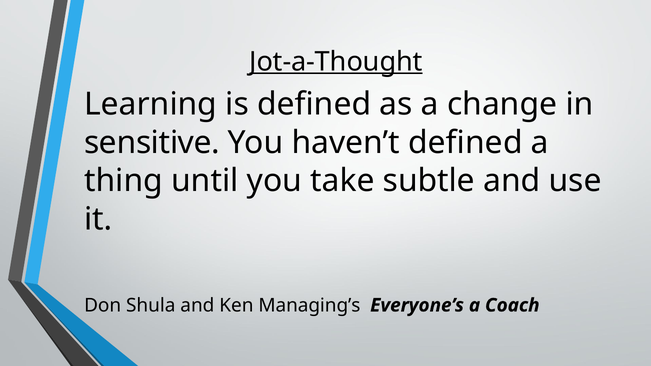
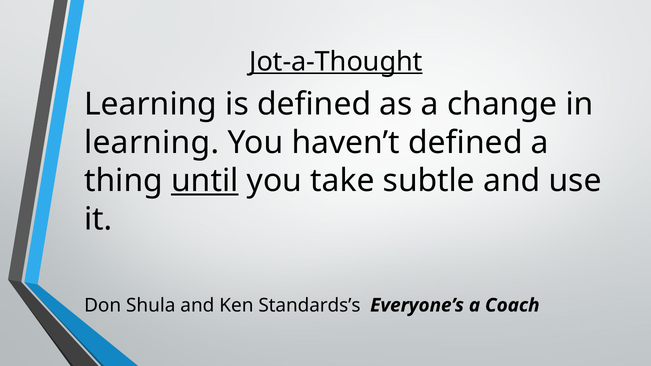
sensitive: sensitive -> learning (152, 143)
until underline: none -> present (205, 181)
Managing’s: Managing’s -> Standards’s (309, 305)
